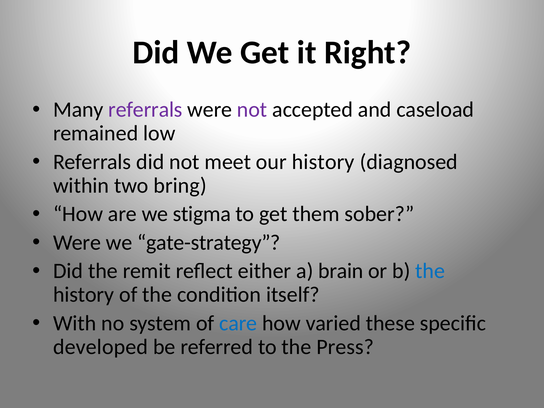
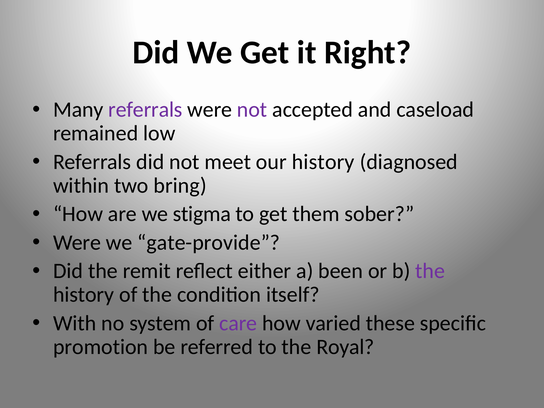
gate-strategy: gate-strategy -> gate-provide (209, 242)
brain: brain -> been (341, 271)
the colour: blue -> purple (430, 271)
care colour: blue -> purple (238, 323)
developed: developed -> promotion (101, 347)
Press: Press -> Royal (345, 347)
